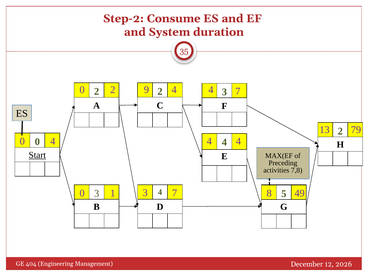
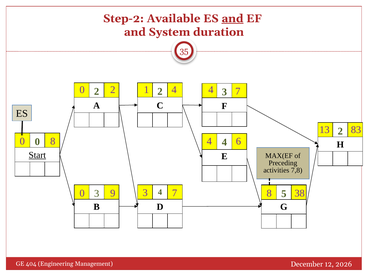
Consume: Consume -> Available (174, 19)
and underline: none -> present (232, 19)
9: 9 -> 1 (146, 90)
79: 79 -> 83 (356, 130)
0 4: 4 -> 8 (53, 141)
4: 4 -> 6 (238, 141)
1: 1 -> 9 (113, 193)
49: 49 -> 38 (300, 193)
